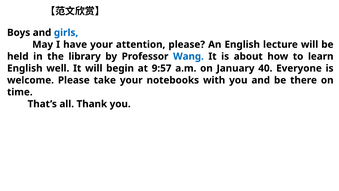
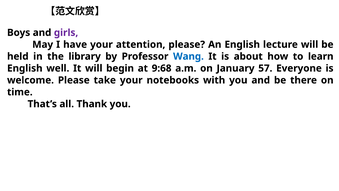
girls colour: blue -> purple (66, 33)
9:57: 9:57 -> 9:68 (162, 68)
40: 40 -> 57 (265, 68)
